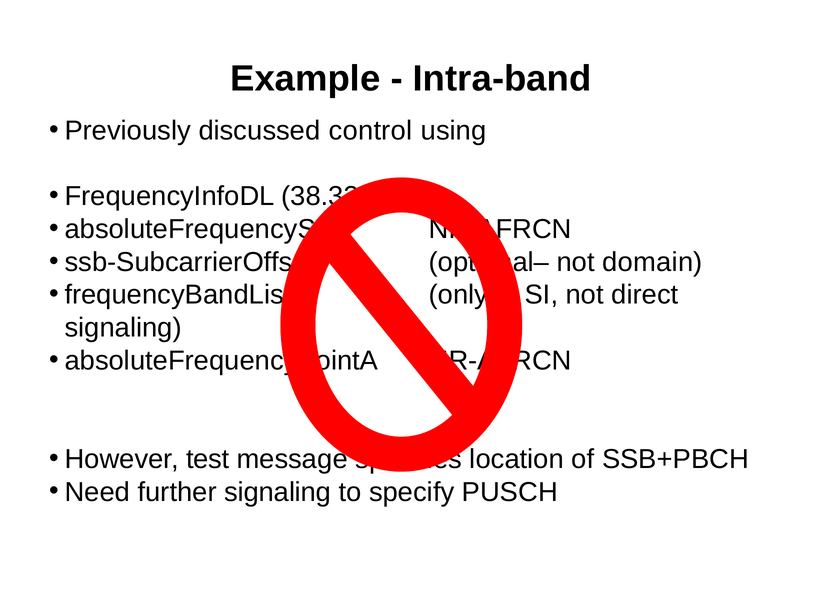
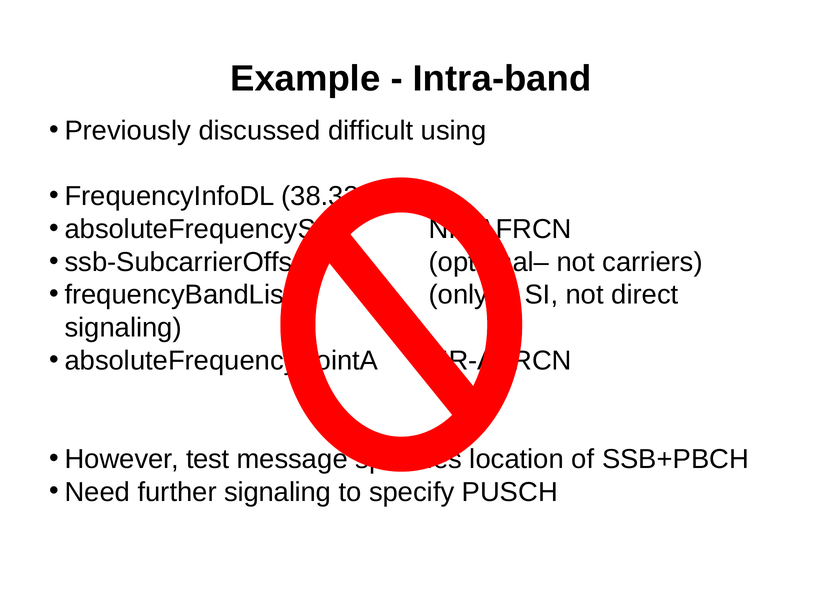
control: control -> difficult (371, 131)
domain: domain -> carriers (653, 262)
